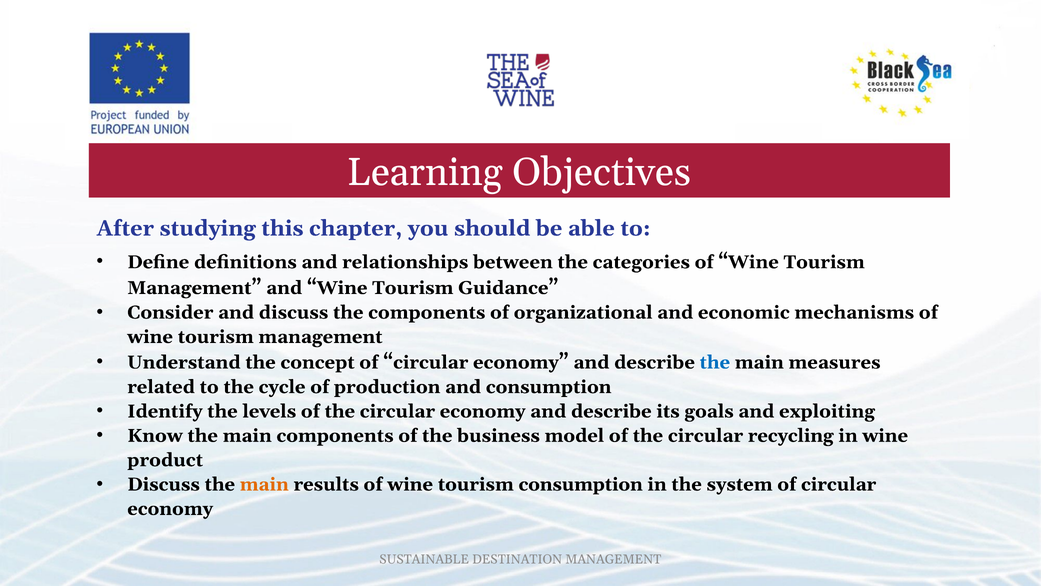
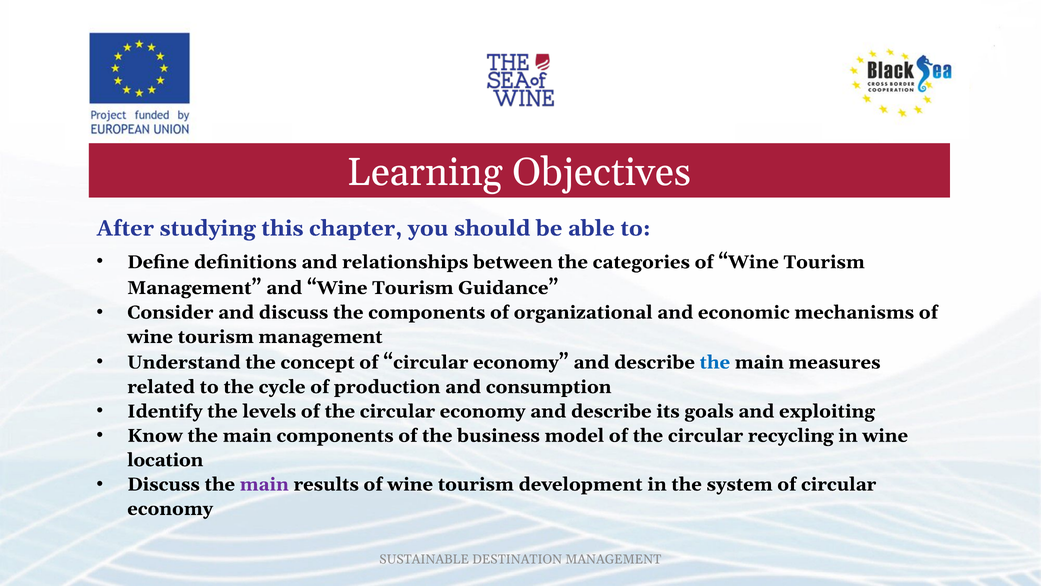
product: product -> location (165, 460)
main colour: orange -> purple (264, 484)
tourism consumption: consumption -> development (581, 484)
